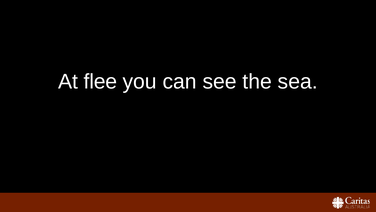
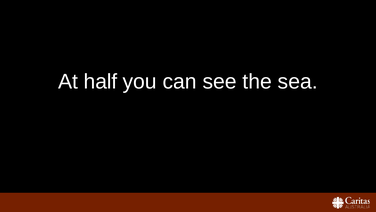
flee: flee -> half (100, 81)
